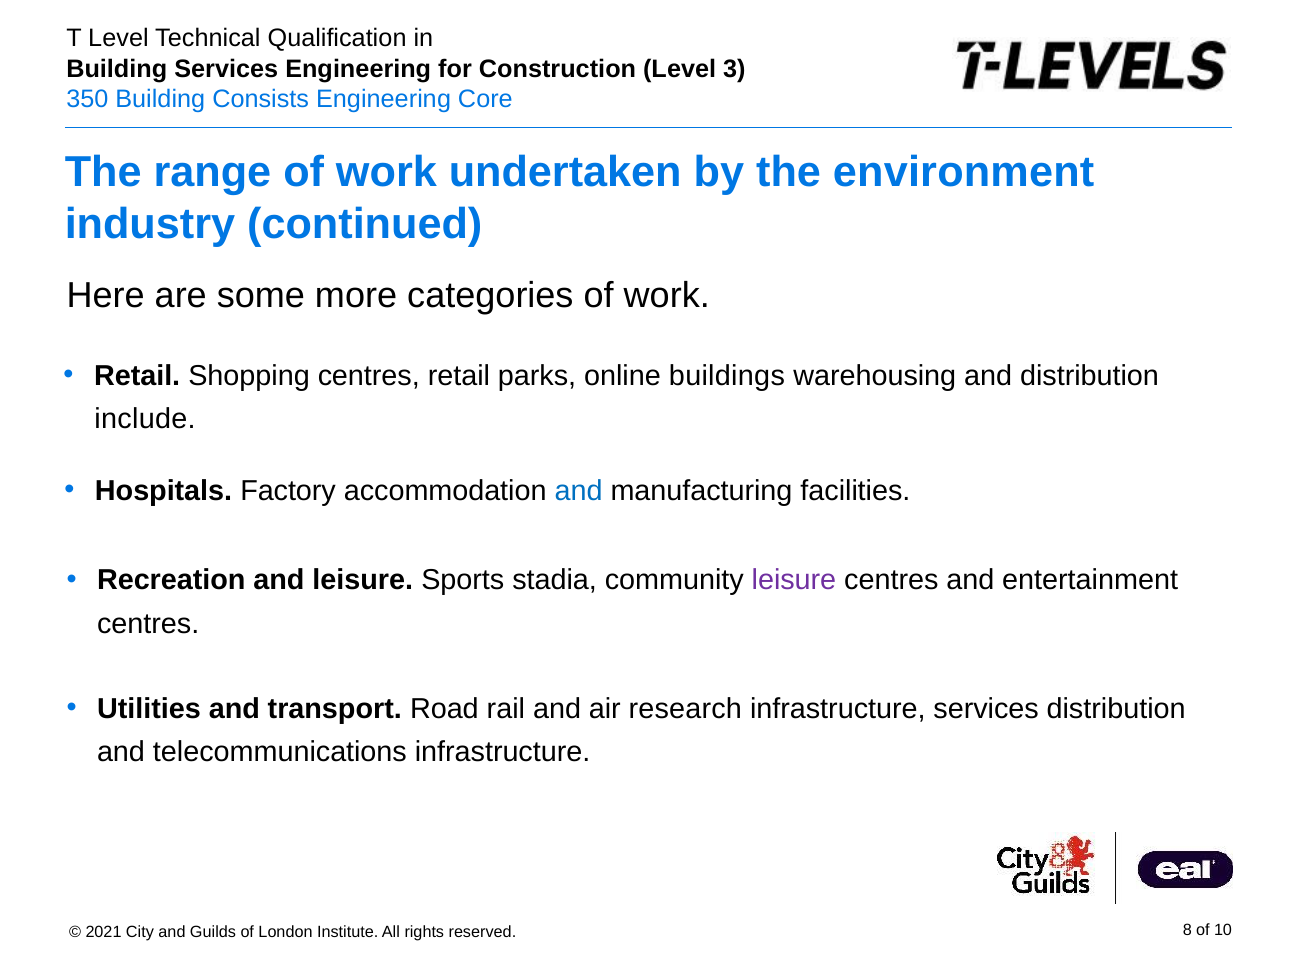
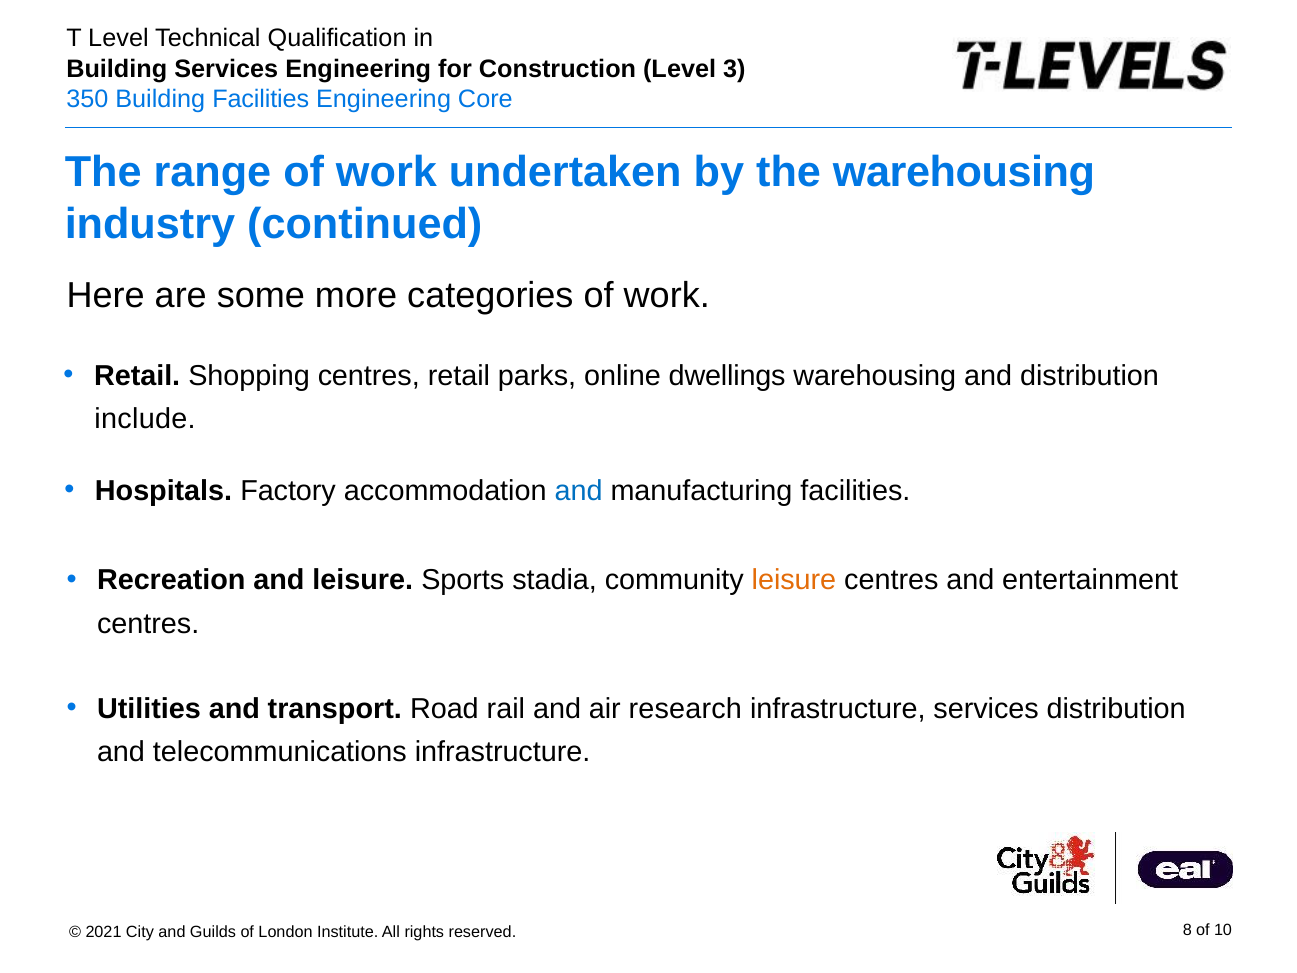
Consists: Consists -> Facilities (261, 99)
the environment: environment -> warehousing (964, 172)
buildings: buildings -> dwellings (727, 376)
leisure colour: purple -> orange (794, 580)
